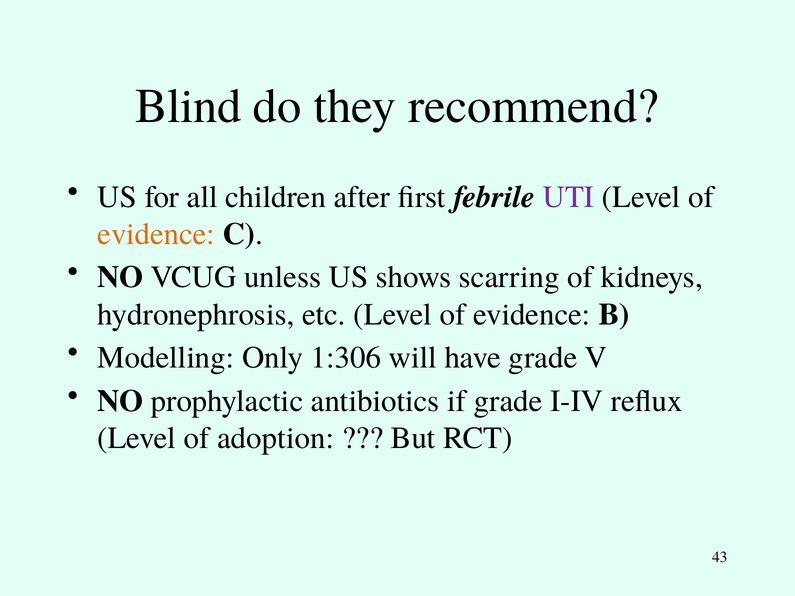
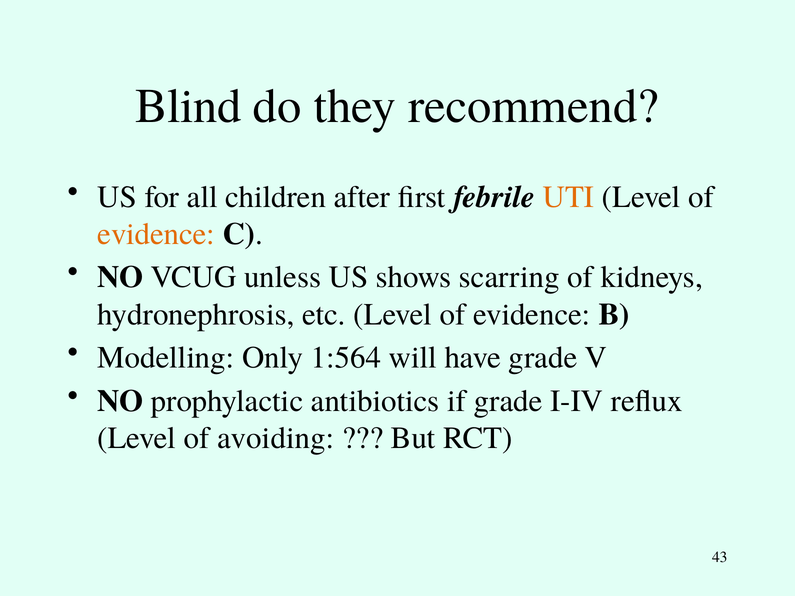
UTI colour: purple -> orange (569, 197)
1:306: 1:306 -> 1:564 (346, 358)
adoption: adoption -> avoiding (276, 438)
